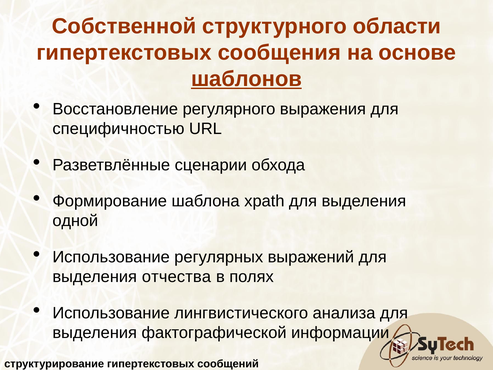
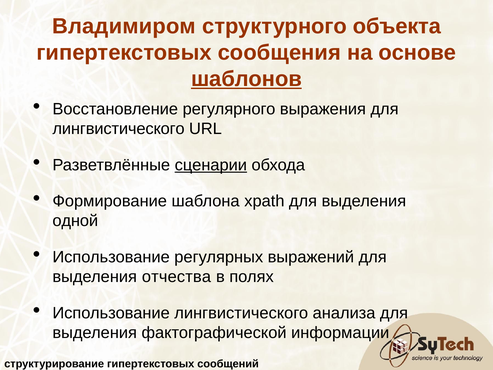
Собственной: Собственной -> Владимиром (124, 26)
области: области -> объекта (397, 26)
специфичностью: специфичностью -> лингвистического (119, 129)
сценарии underline: none -> present (211, 165)
